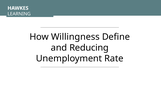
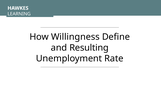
Reducing: Reducing -> Resulting (89, 48)
